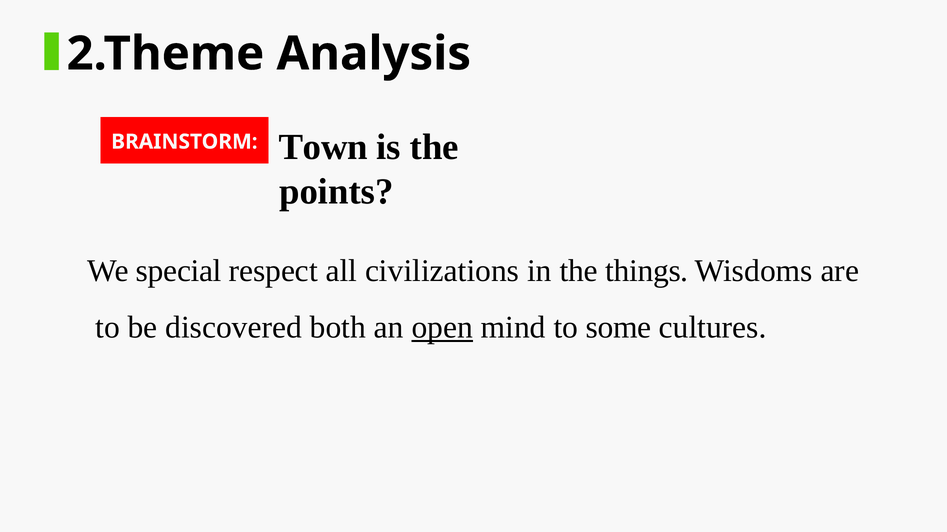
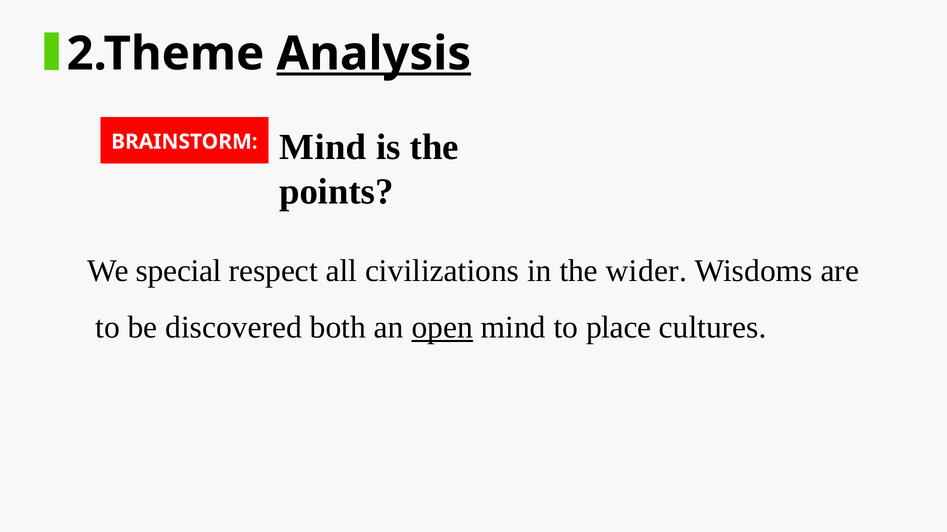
Analysis underline: none -> present (374, 54)
BRAINSTORM Town: Town -> Mind (323, 147)
things: things -> wider (646, 271)
some: some -> place (619, 328)
